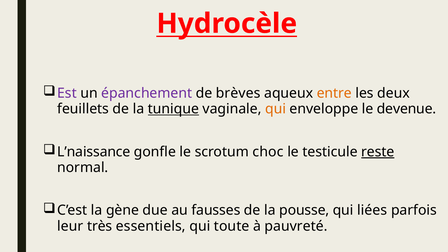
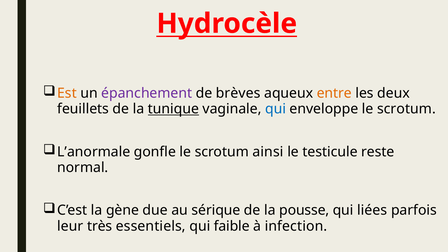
Est colour: purple -> orange (67, 93)
qui colour: orange -> blue (276, 109)
enveloppe le devenue: devenue -> scrotum (406, 109)
L’naissance: L’naissance -> L’anormale (94, 152)
choc: choc -> ainsi (268, 152)
reste underline: present -> none (378, 152)
fausses: fausses -> sérique (216, 210)
toute: toute -> faible (232, 226)
pauvreté: pauvreté -> infection (296, 226)
